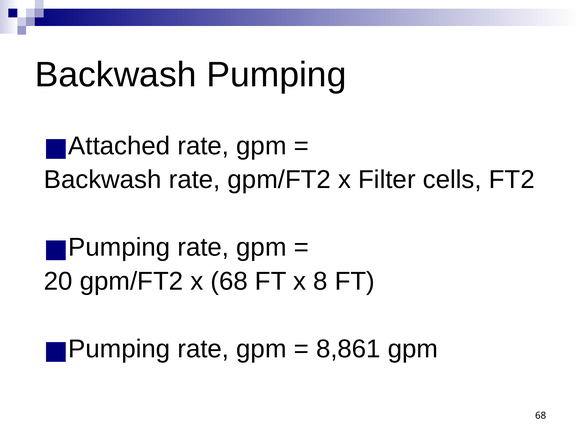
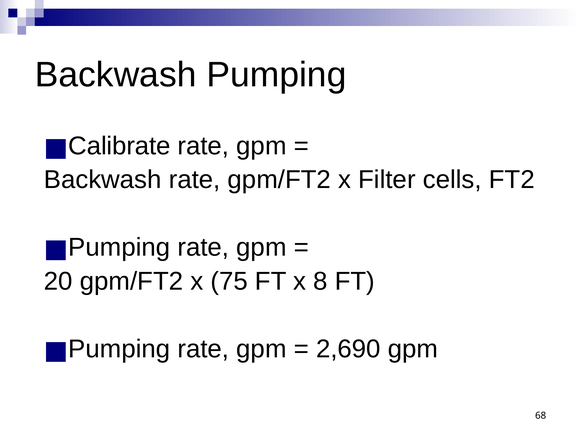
Attached: Attached -> Calibrate (119, 146)
x 68: 68 -> 75 (229, 282)
8,861: 8,861 -> 2,690 (348, 349)
